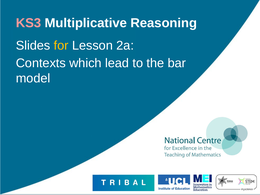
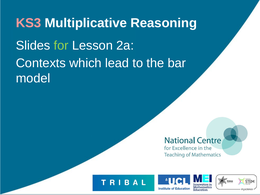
for colour: yellow -> light green (61, 45)
